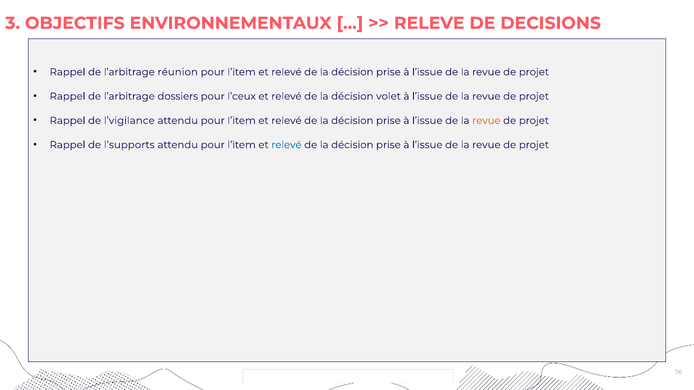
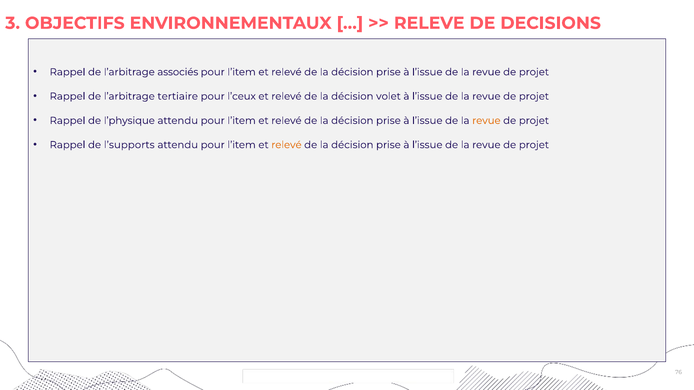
réunion: réunion -> associés (178, 72)
dossiers: dossiers -> tertiaire (178, 96)
l’vigilance: l’vigilance -> l’physique (129, 121)
relevé colour: blue -> orange (286, 145)
